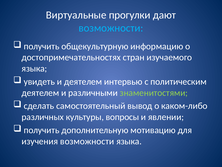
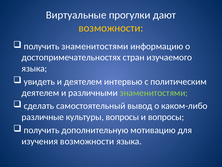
возможности colour: light blue -> yellow (111, 28)
получить общекультурную: общекультурную -> знаменитостями (95, 46)
различных: различных -> различные (43, 117)
и явлении: явлении -> вопросы (166, 117)
